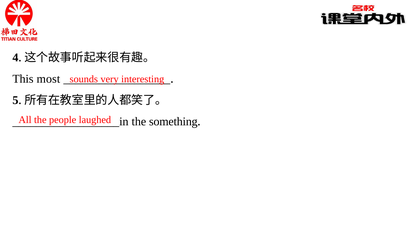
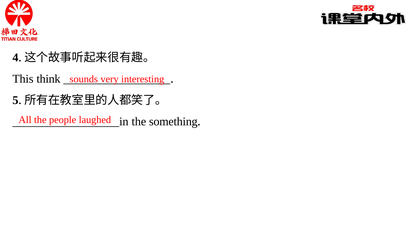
most: most -> think (49, 79)
